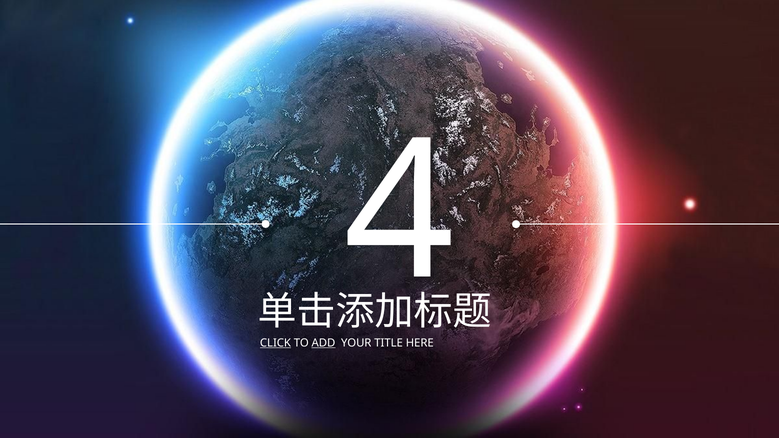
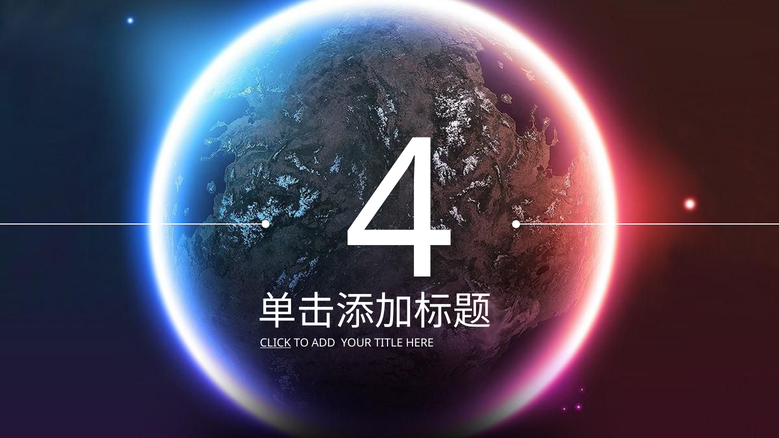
ADD underline: present -> none (323, 343)
